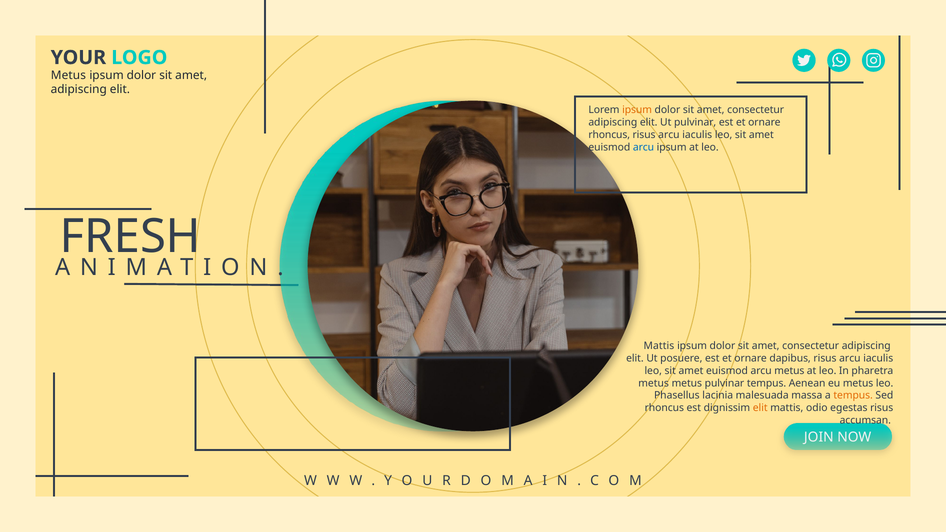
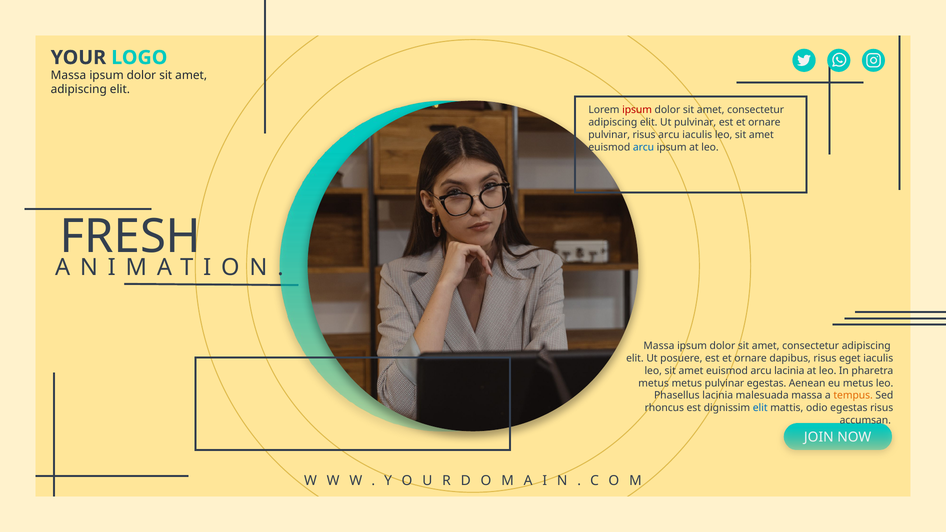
Metus: Metus -> Massa (68, 75)
ipsum colour: orange -> red (637, 110)
rhoncus: rhoncus -> pulvinar (609, 135)
Mattis: Mattis -> Massa (659, 346)
dapibus risus arcu: arcu -> eget (850, 358)
arcu metus: metus -> lacinia (789, 371)
pulvinar tempus: tempus -> egestas (767, 383)
elit colour: orange -> blue (760, 408)
